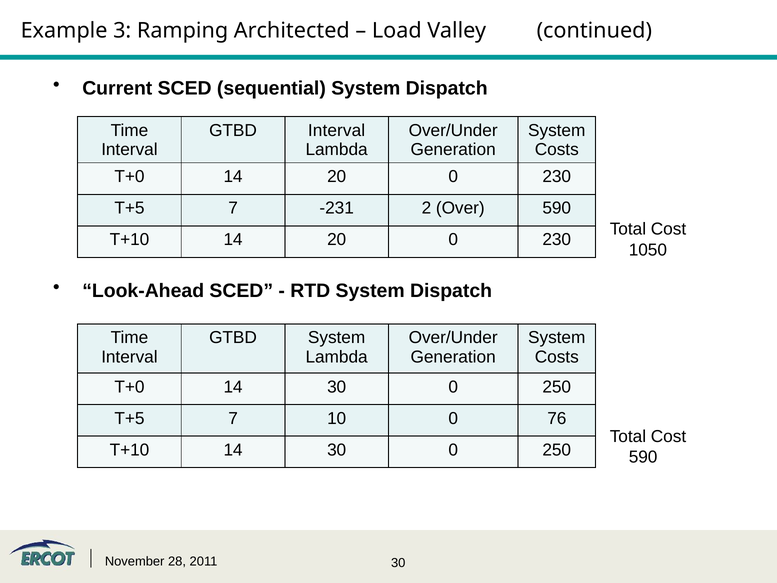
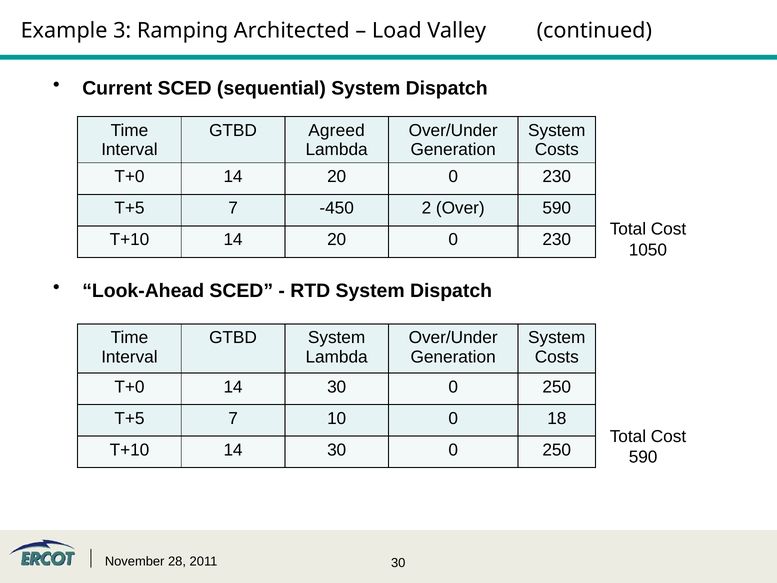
GTBD Interval: Interval -> Agreed (337, 130)
-231: -231 -> -450 (337, 208)
76: 76 -> 18 (557, 418)
